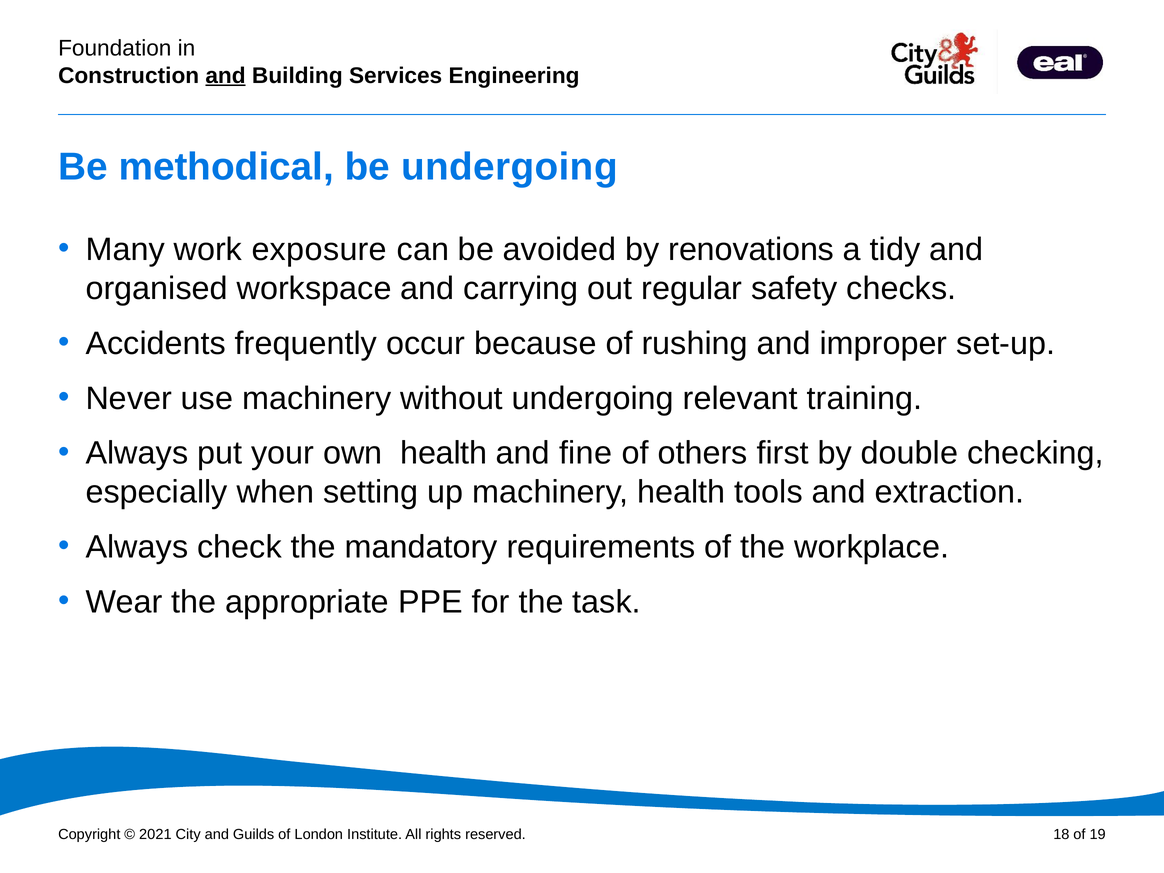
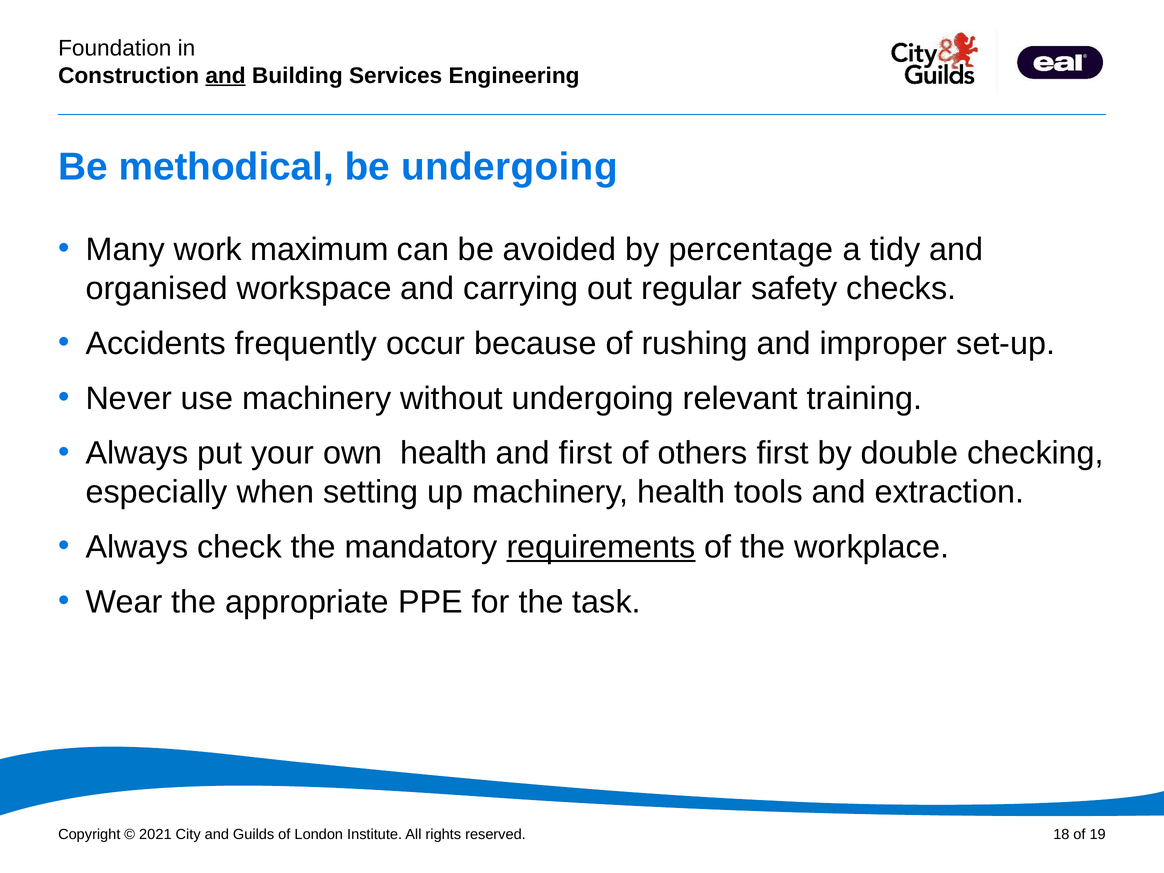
exposure: exposure -> maximum (320, 250)
renovations: renovations -> percentage (751, 250)
and fine: fine -> first (586, 453)
requirements underline: none -> present (601, 547)
